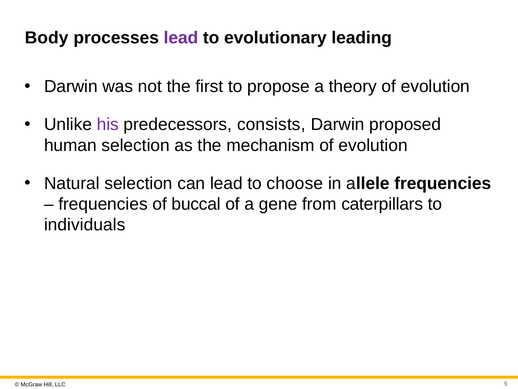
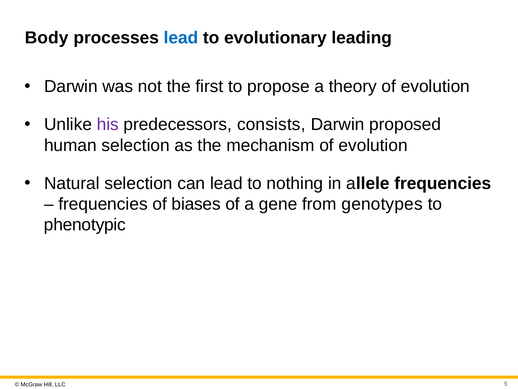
lead colour: purple -> blue (181, 38)
choose: choose -> nothing (295, 183)
buccal: buccal -> biases (196, 204)
caterpillars: caterpillars -> genotypes (382, 204)
individuals: individuals -> phenotypic (85, 225)
